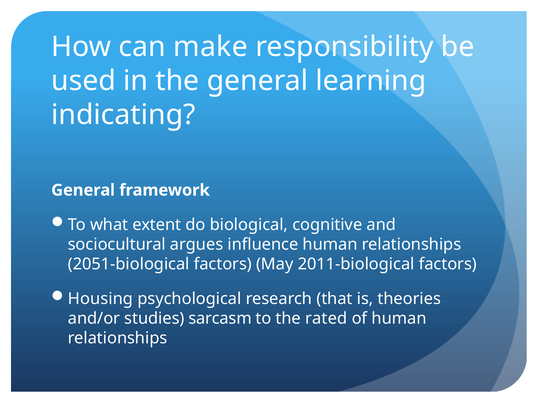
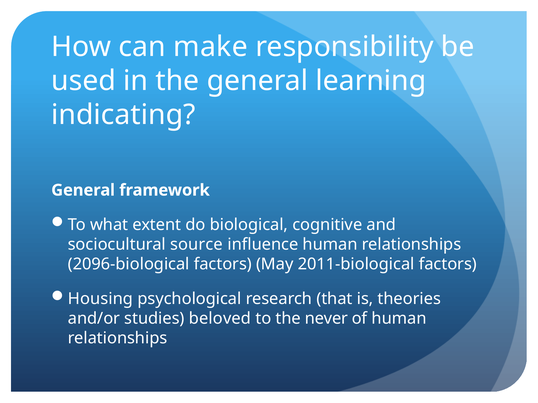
argues: argues -> source (197, 245)
2051-biological: 2051-biological -> 2096-biological (129, 264)
sarcasm: sarcasm -> beloved (220, 319)
rated: rated -> never (326, 319)
